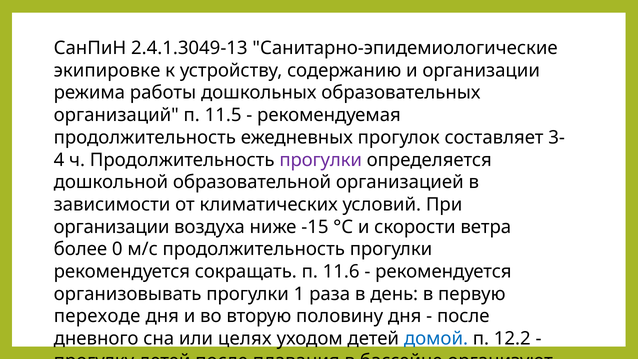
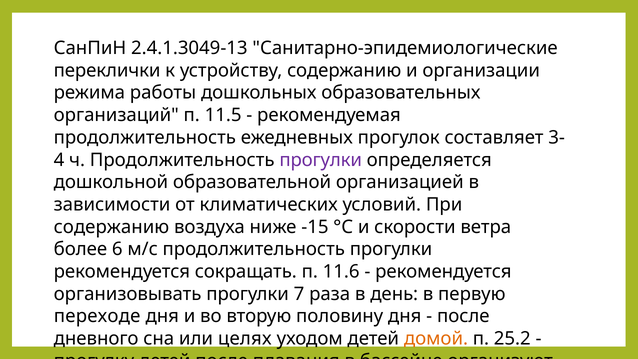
экипировке: экипировке -> переклички (107, 70)
организации: организации -> содержанию (111, 227)
0: 0 -> 6 (117, 249)
1: 1 -> 7 (299, 294)
домой colour: blue -> orange (436, 339)
12.2: 12.2 -> 25.2 (512, 339)
